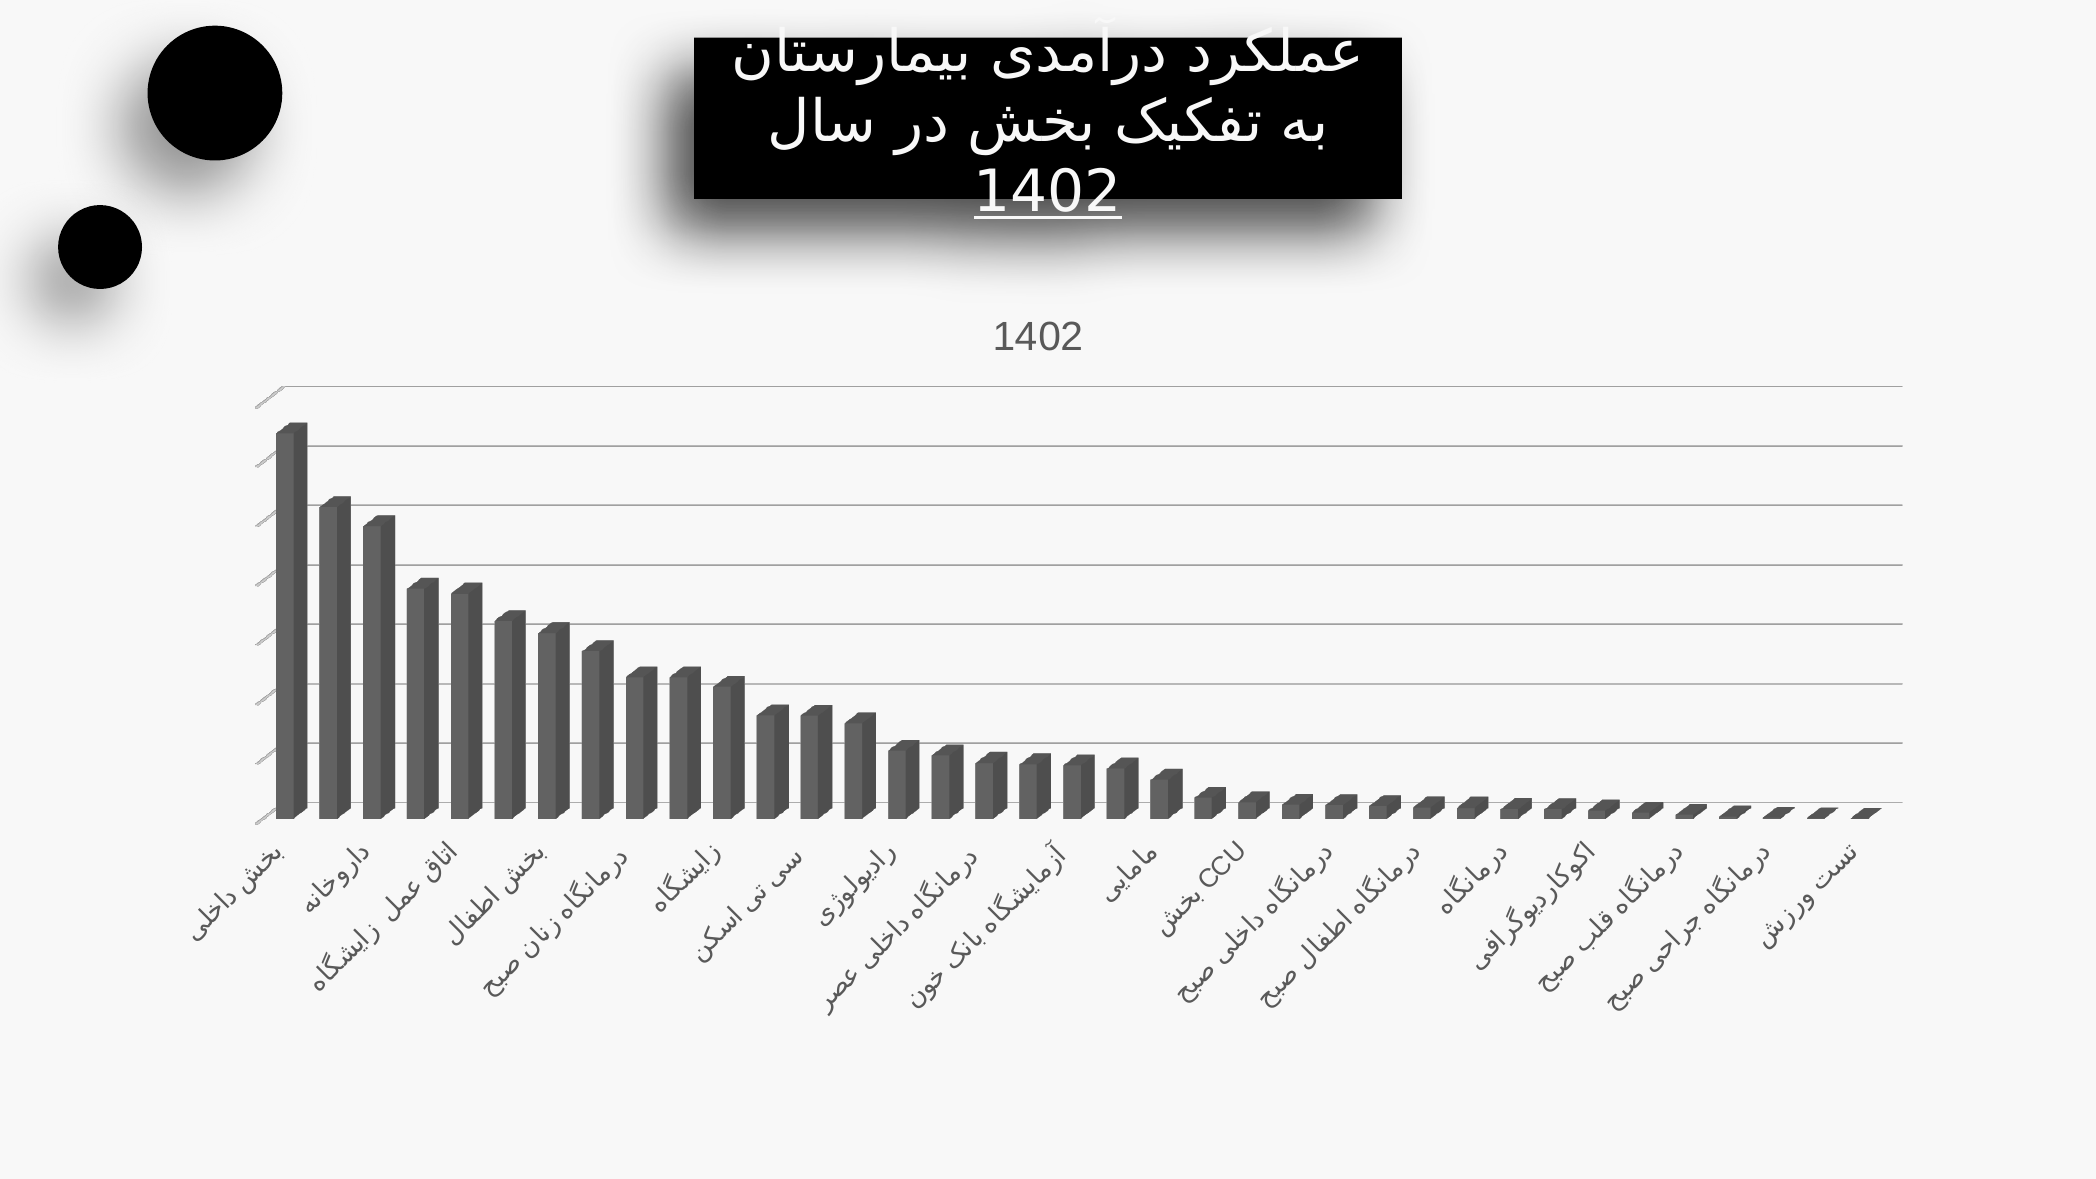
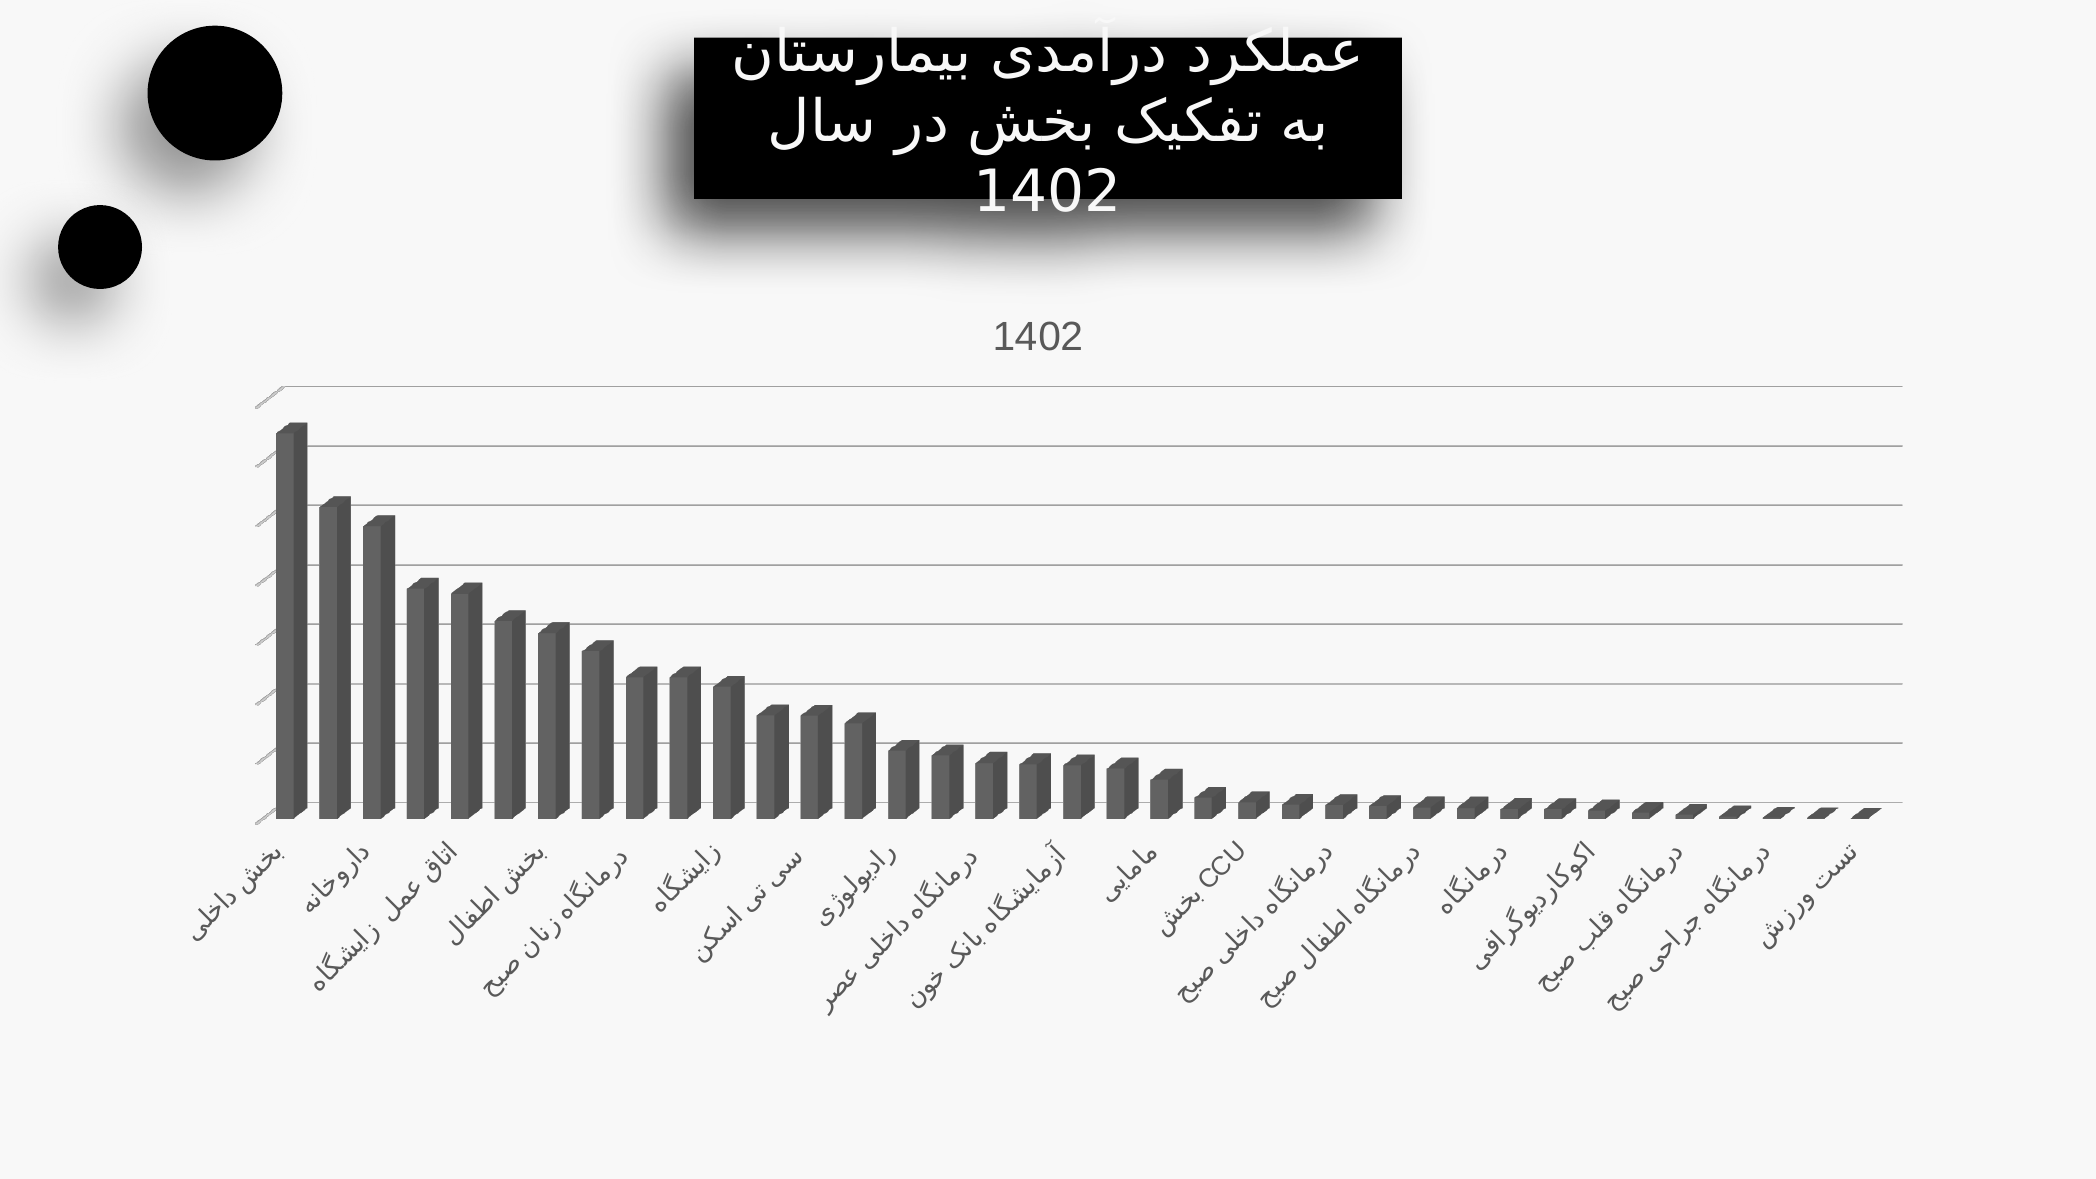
1402 underline: present -> none (1048, 192)
